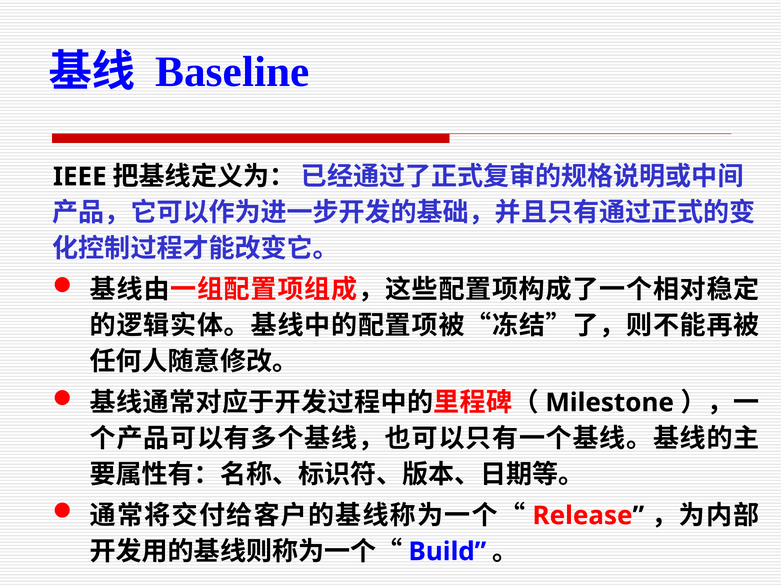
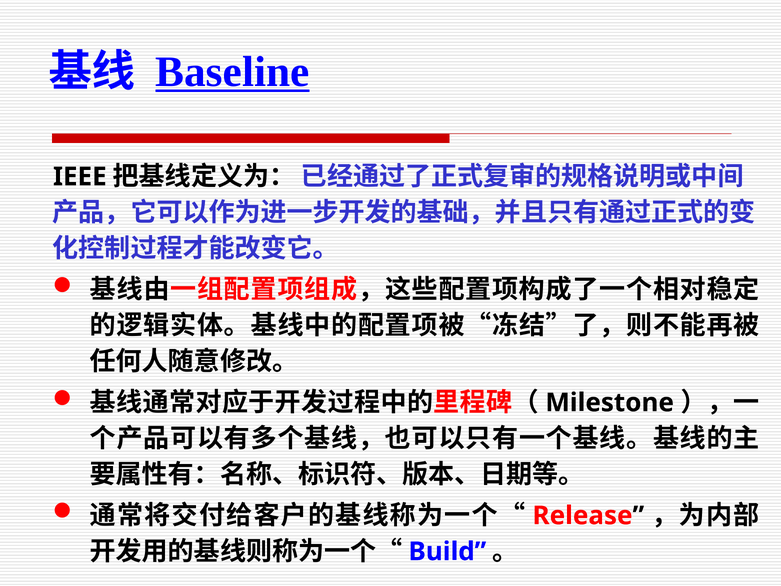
Baseline underline: none -> present (232, 72)
